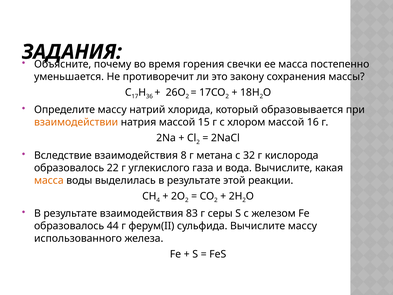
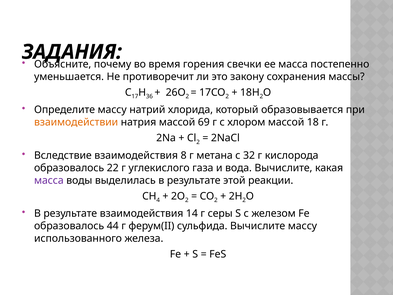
15: 15 -> 69 (204, 122)
16: 16 -> 18 (313, 122)
масса colour: orange -> purple (49, 180)
83: 83 -> 14 (192, 213)
